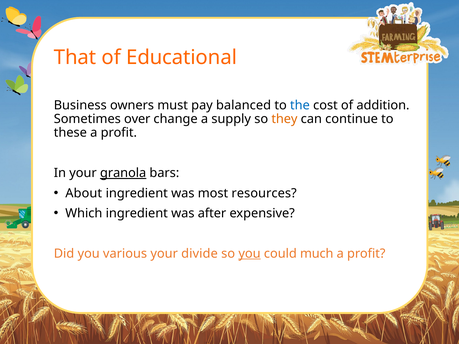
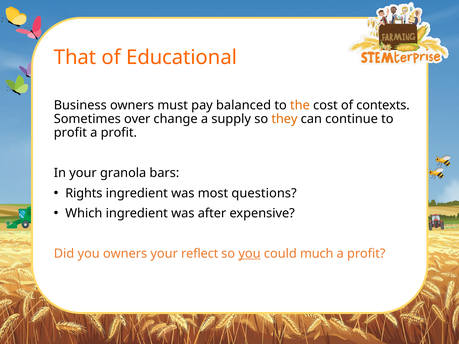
the colour: blue -> orange (300, 105)
addition: addition -> contexts (383, 105)
these: these -> profit (70, 133)
granola underline: present -> none (123, 173)
About: About -> Rights (84, 193)
resources: resources -> questions (264, 193)
you various: various -> owners (125, 254)
divide: divide -> reflect (200, 254)
